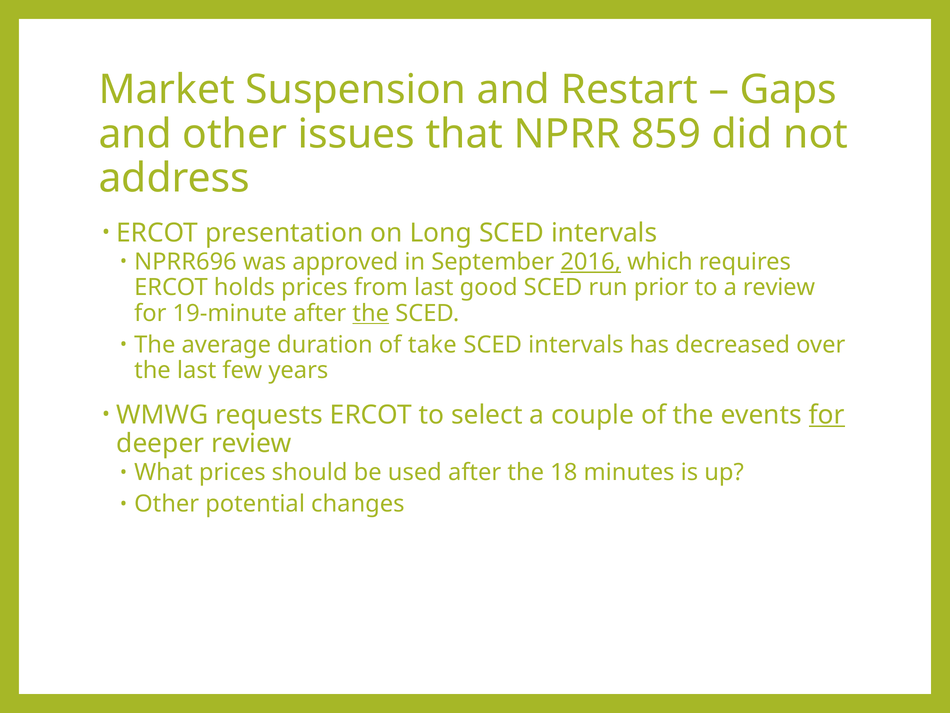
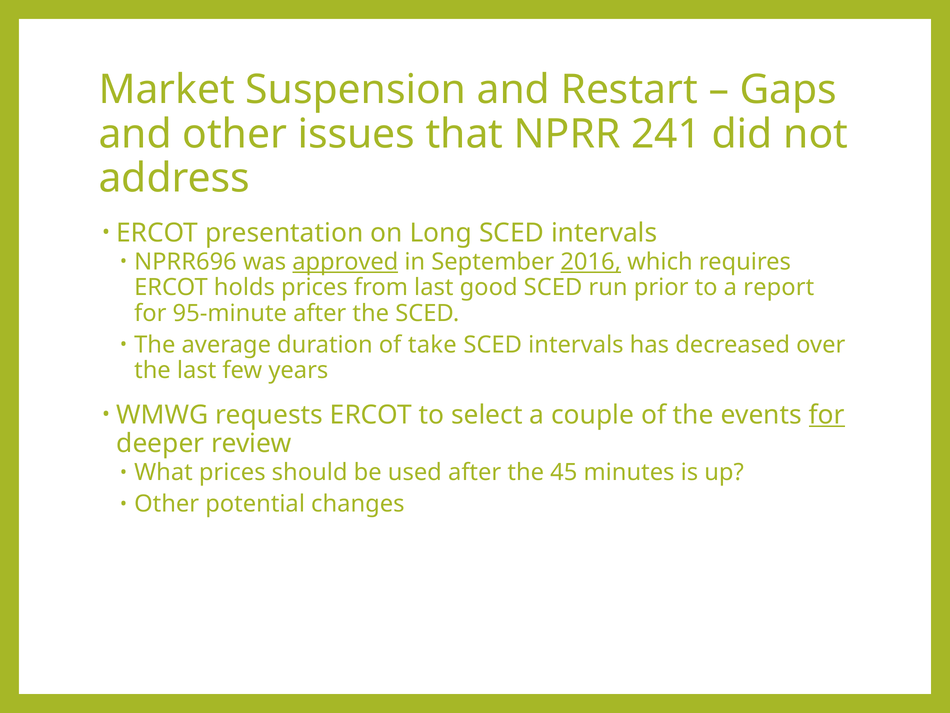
859: 859 -> 241 (666, 134)
approved underline: none -> present (345, 262)
a review: review -> report (779, 287)
19-minute: 19-minute -> 95-minute (230, 313)
the underline: present -> none (371, 313)
18: 18 -> 45 (564, 472)
